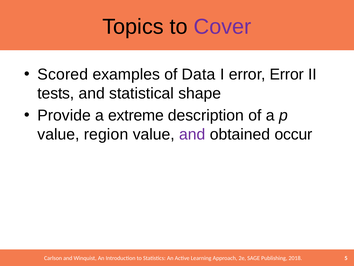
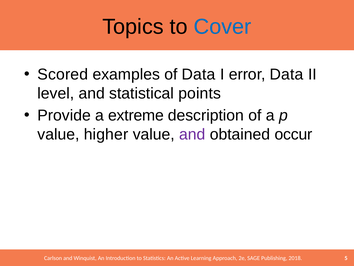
Cover colour: purple -> blue (223, 27)
error Error: Error -> Data (287, 74)
tests: tests -> level (56, 93)
shape: shape -> points (200, 93)
region: region -> higher (106, 134)
